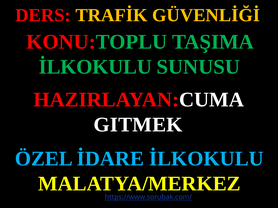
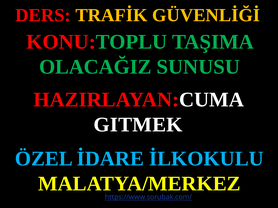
İLKOKULU: İLKOKULU -> OLACAĞIZ (95, 67)
